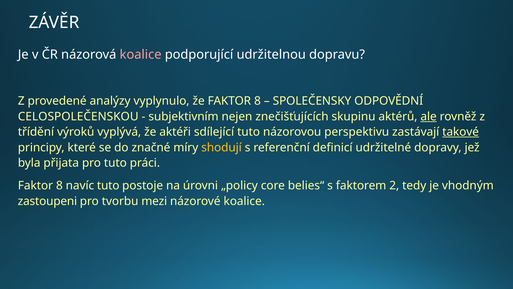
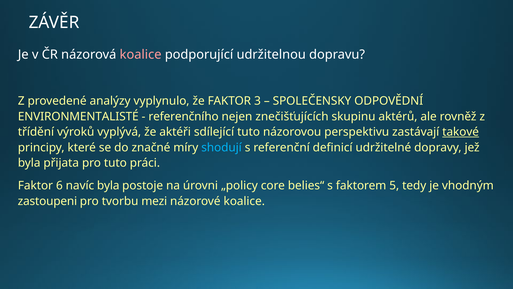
že FAKTOR 8: 8 -> 3 (257, 101)
CELOSPOLEČENSKOU: CELOSPOLEČENSKOU -> ENVIRONMENTALISTÉ (78, 116)
subjektivním: subjektivním -> referenčního (184, 116)
ale underline: present -> none (429, 116)
shodují colour: yellow -> light blue (222, 147)
8: 8 -> 6 (59, 185)
navíc tuto: tuto -> byla (108, 185)
2: 2 -> 5 (394, 185)
